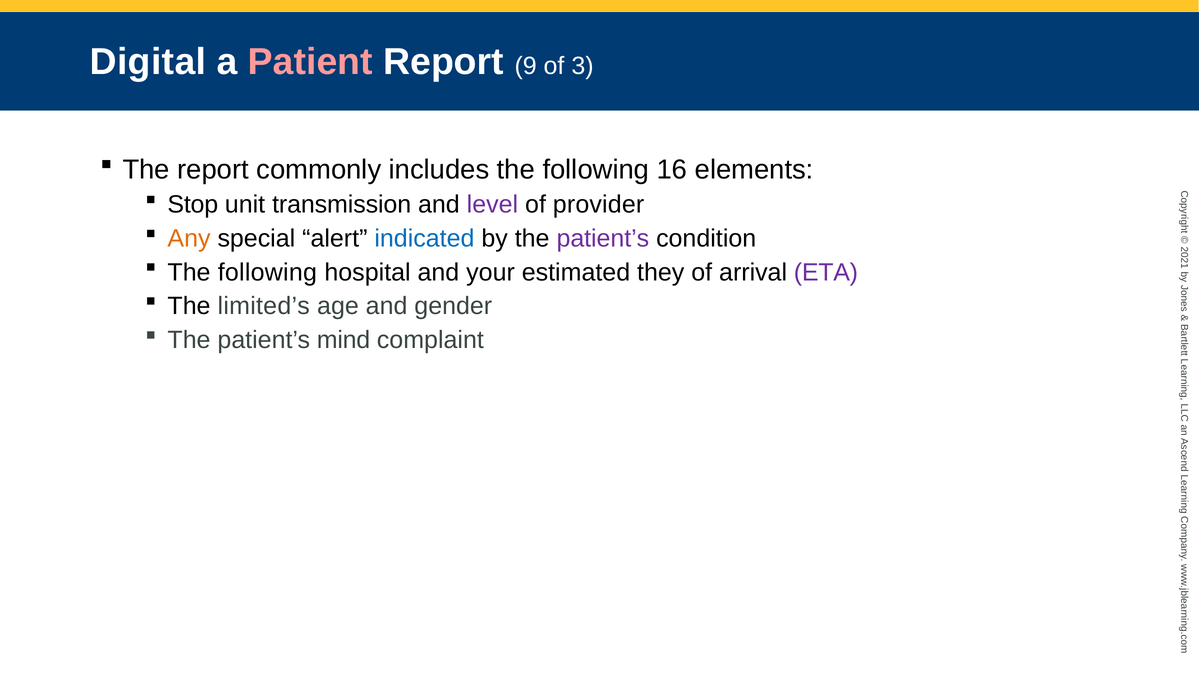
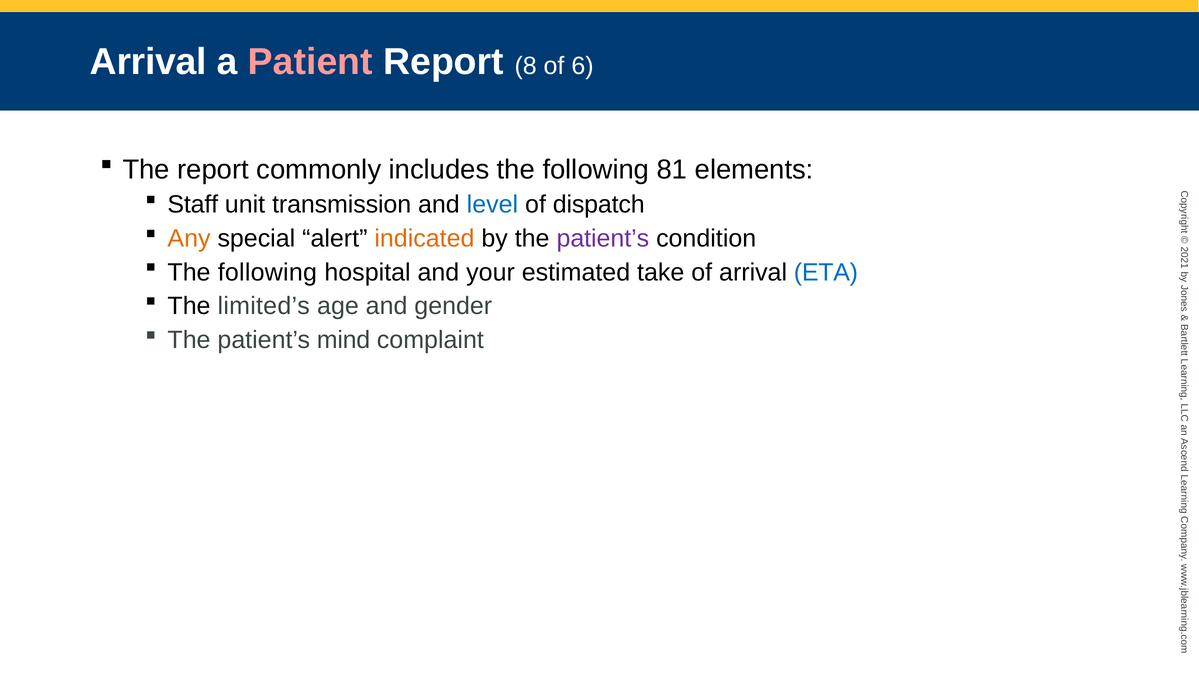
Digital: Digital -> Arrival (148, 62)
9: 9 -> 8 (526, 66)
3: 3 -> 6 (583, 66)
16: 16 -> 81 (672, 170)
Stop: Stop -> Staff (193, 205)
level colour: purple -> blue (492, 205)
provider: provider -> dispatch (599, 205)
indicated colour: blue -> orange (424, 238)
they: they -> take (661, 272)
ETA colour: purple -> blue (826, 272)
